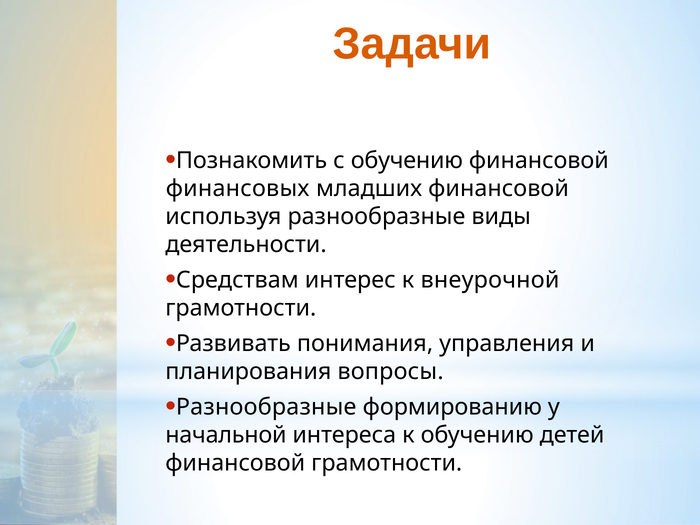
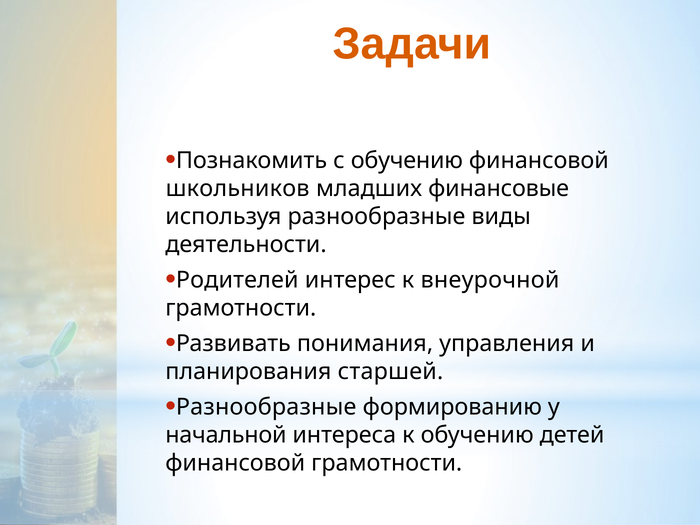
финансовых: финансовых -> школьников (238, 188)
младших финансовой: финансовой -> финансовые (499, 188)
Средствам: Средствам -> Родителей (237, 280)
вопросы: вопросы -> старшей (391, 372)
